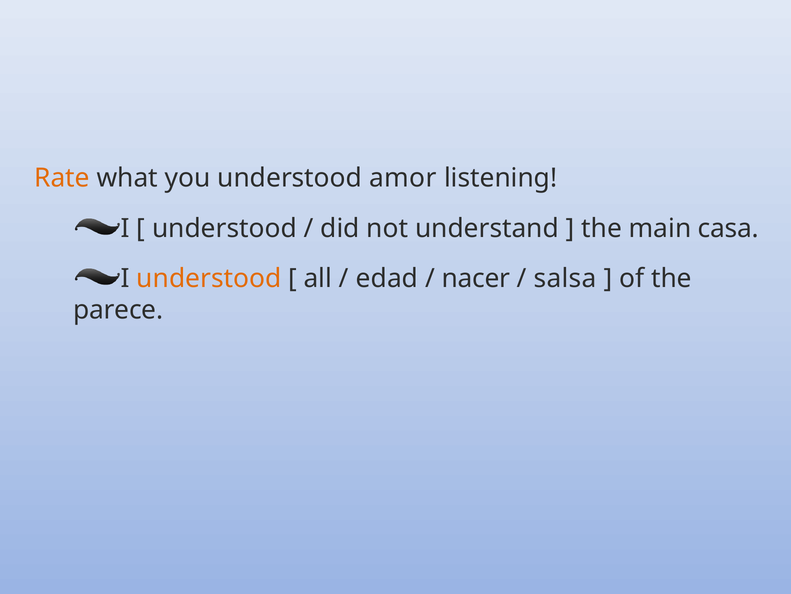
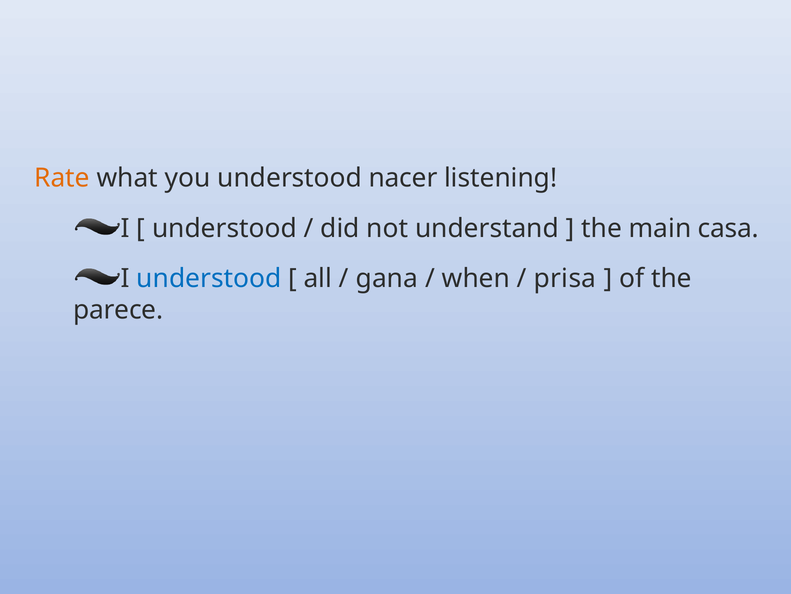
amor: amor -> nacer (403, 178)
understood colour: orange -> blue (209, 278)
edad: edad -> gana (387, 278)
nacer: nacer -> when (476, 278)
salsa: salsa -> prisa (565, 278)
